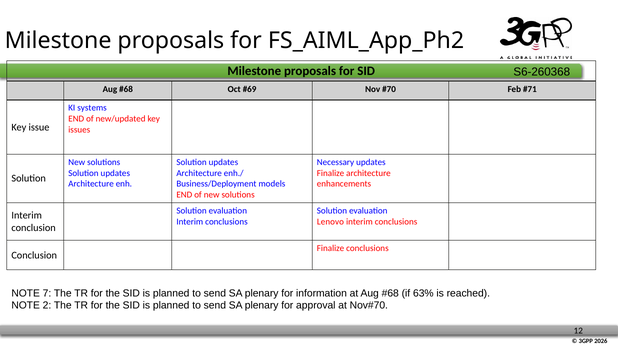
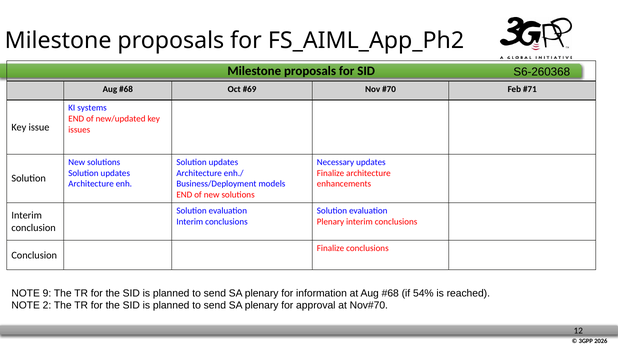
Lenovo: Lenovo -> Plenary (331, 221)
7: 7 -> 9 (47, 293)
63%: 63% -> 54% (423, 293)
